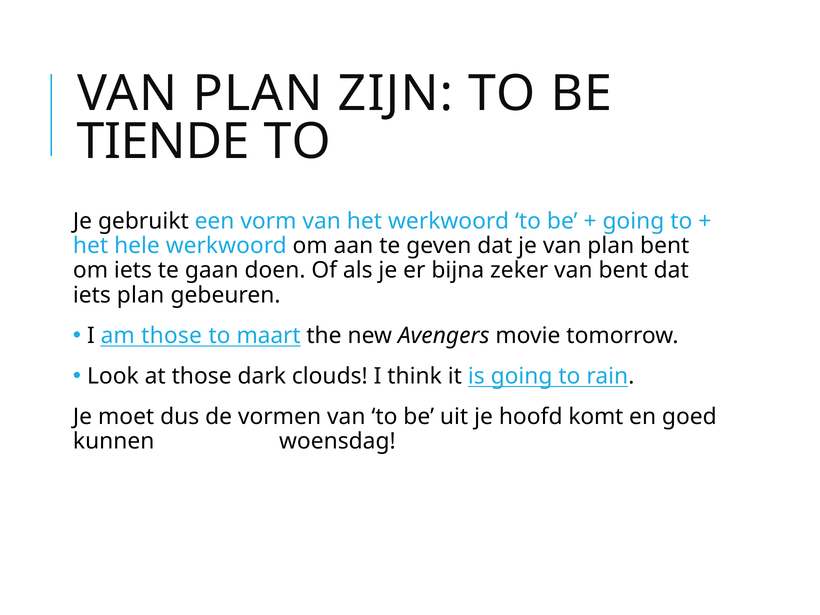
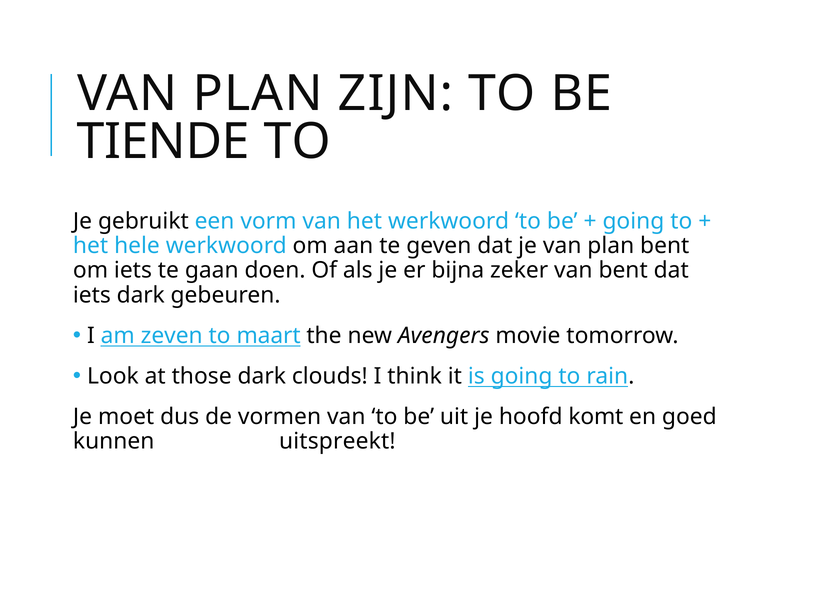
iets plan: plan -> dark (141, 295)
am those: those -> zeven (172, 336)
woensdag: woensdag -> uitspreekt (337, 441)
